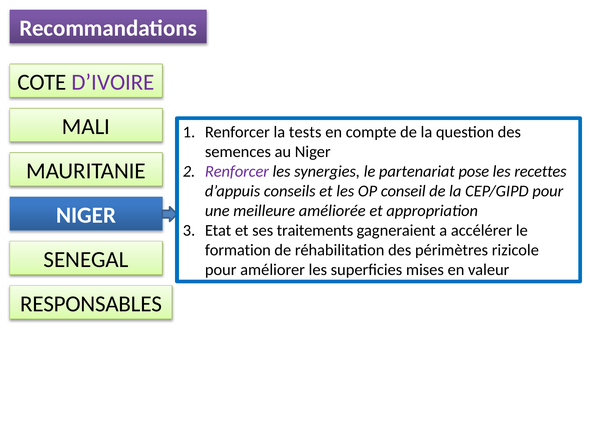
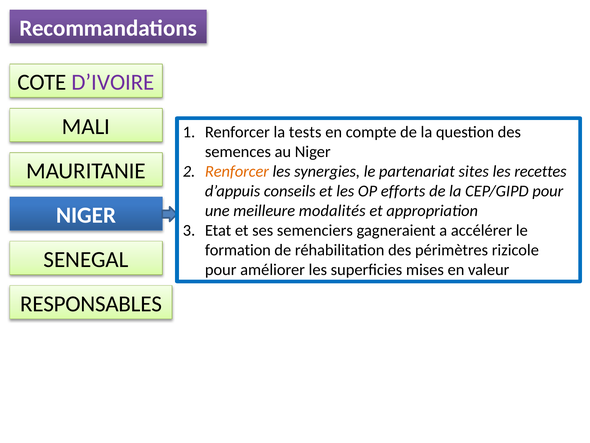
Renforcer colour: purple -> orange (237, 171)
pose: pose -> sites (474, 171)
conseil: conseil -> efforts (403, 191)
améliorée: améliorée -> modalités (332, 211)
traitements: traitements -> semenciers (315, 230)
